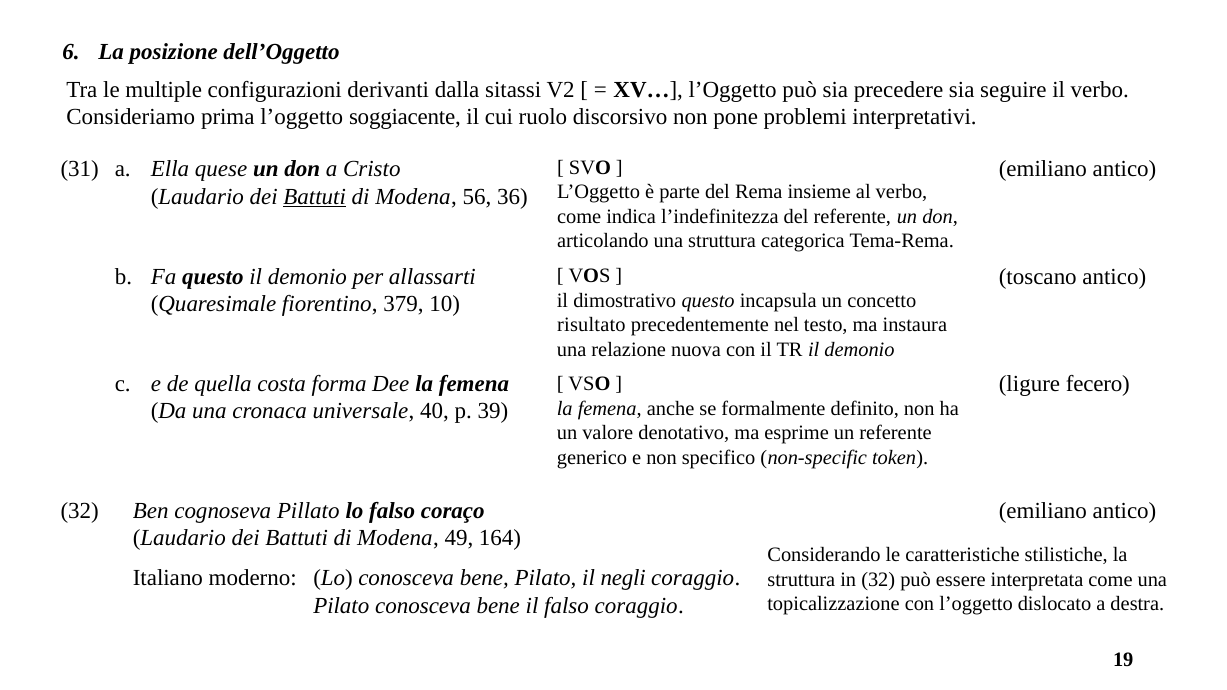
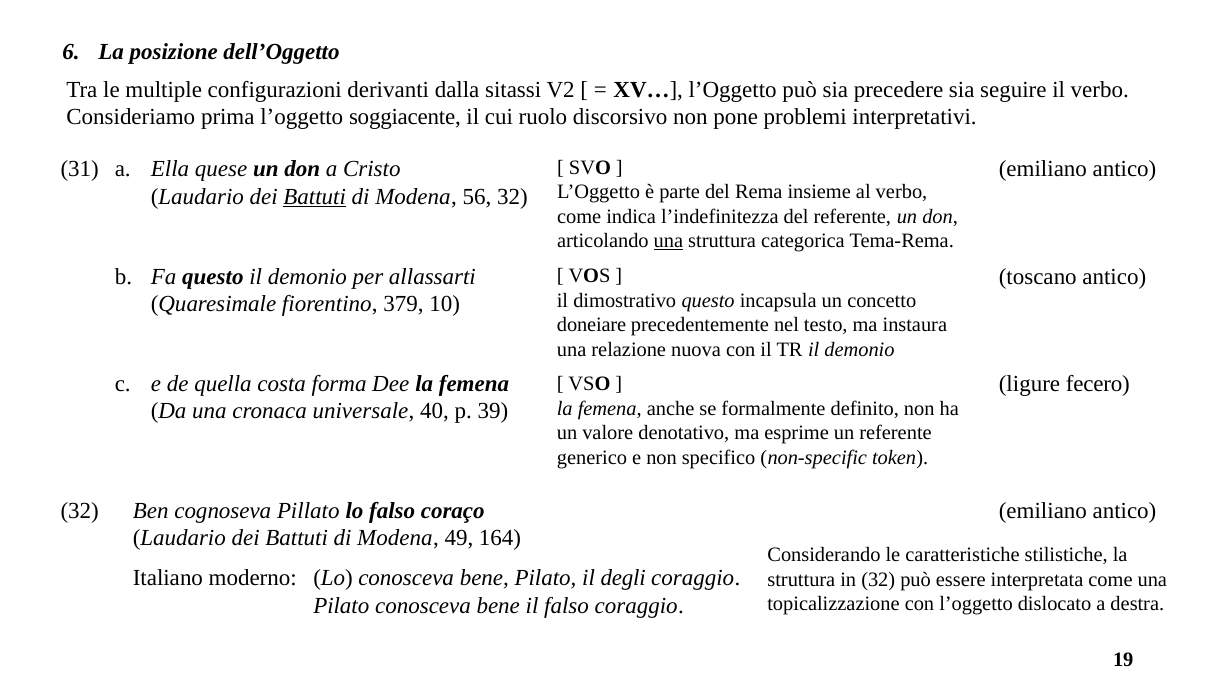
56 36: 36 -> 32 (512, 197)
una underline: none -> present (668, 241)
risultato: risultato -> doneiare (592, 325)
negli: negli -> degli (623, 578)
